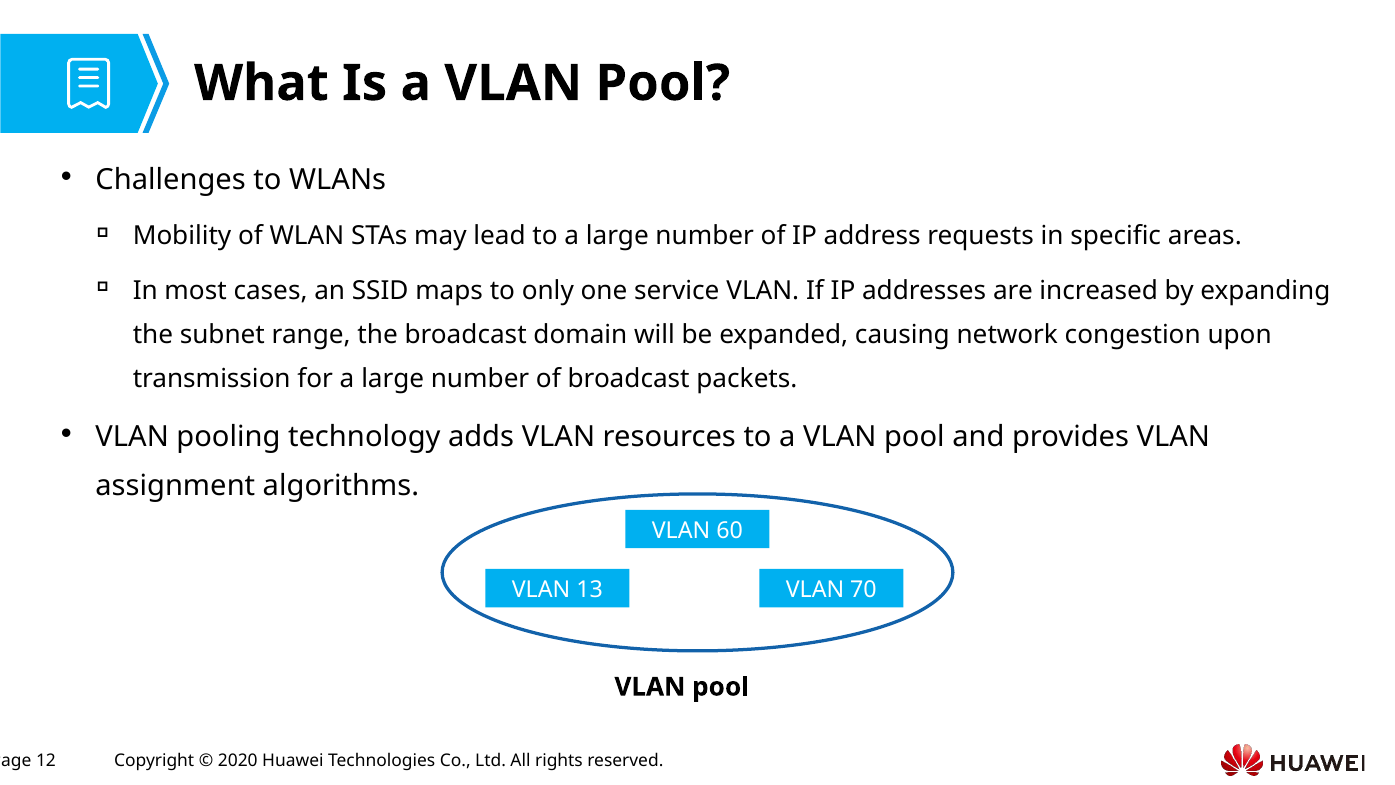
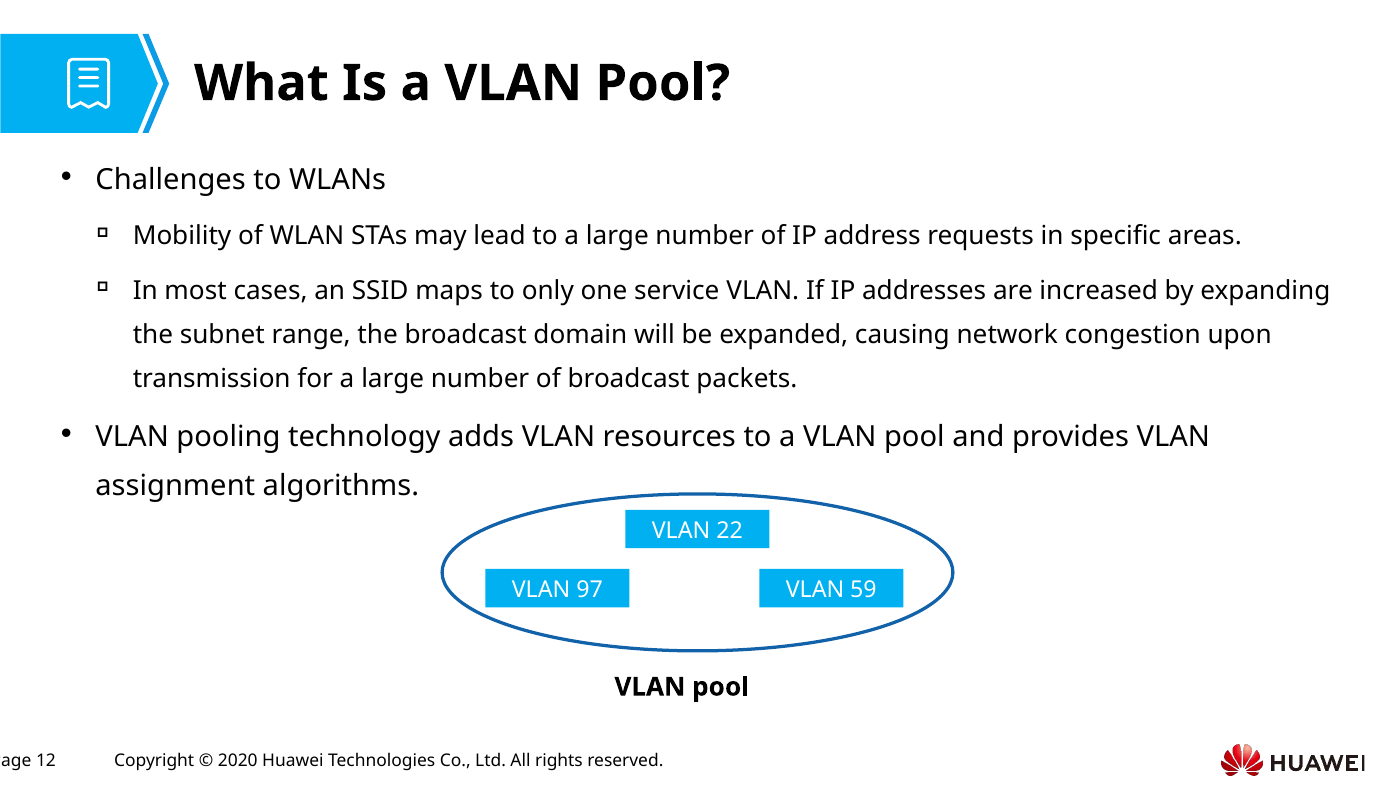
60: 60 -> 22 (730, 530)
13: 13 -> 97 (590, 590)
70: 70 -> 59 (864, 590)
